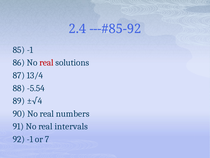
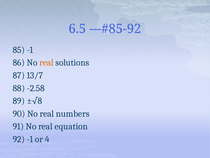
2.4: 2.4 -> 6.5 (77, 29)
real colour: red -> orange (46, 62)
13/4: 13/4 -> 13/7 (35, 75)
-5.54: -5.54 -> -2.58 (36, 88)
±√4: ±√4 -> ±√8 (35, 101)
intervals: intervals -> equation (71, 126)
7: 7 -> 4 (47, 139)
